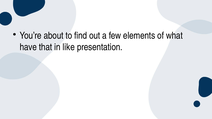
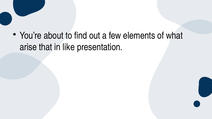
have: have -> arise (28, 47)
